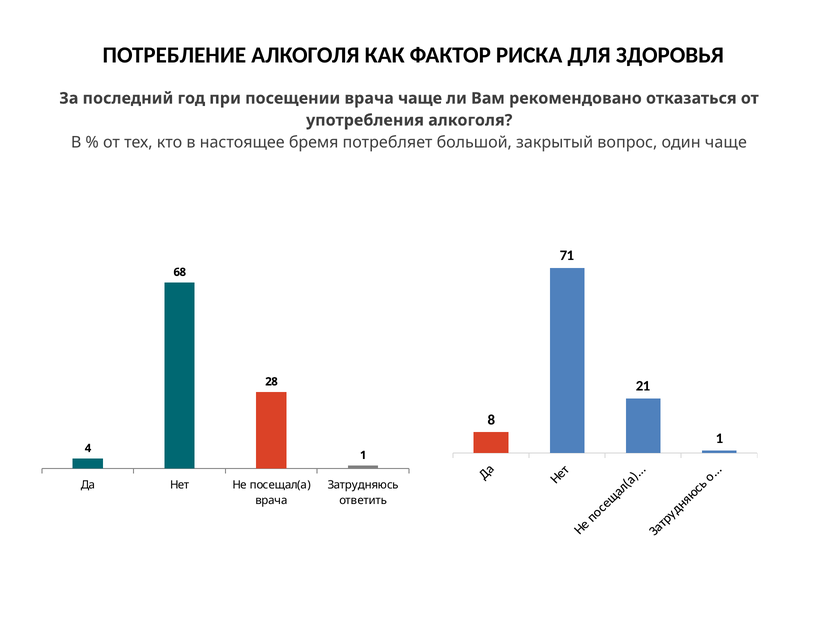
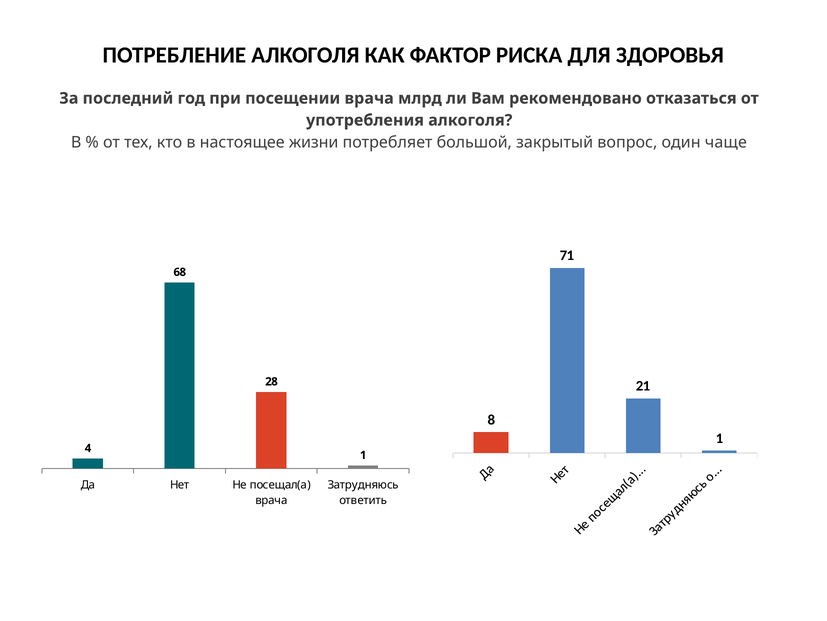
врача чаще: чаще -> млрд (420, 98)
бремя: бремя -> жизни (314, 142)
